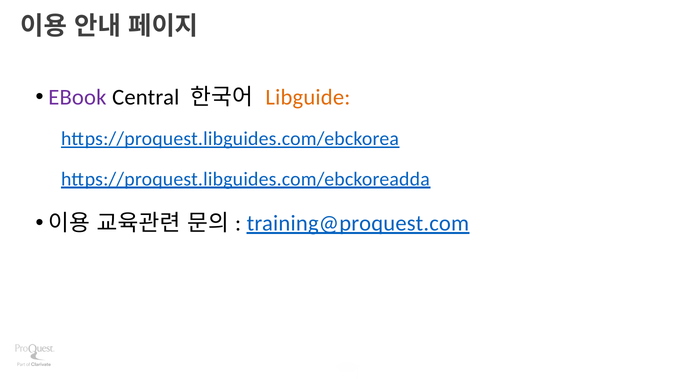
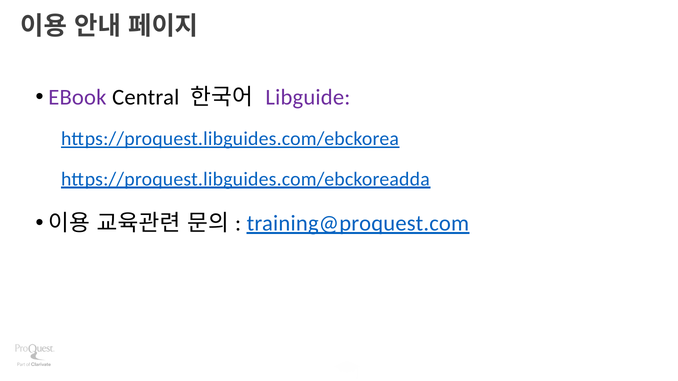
Libguide colour: orange -> purple (308, 97)
